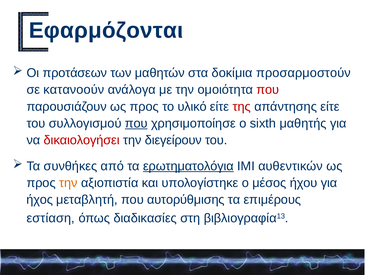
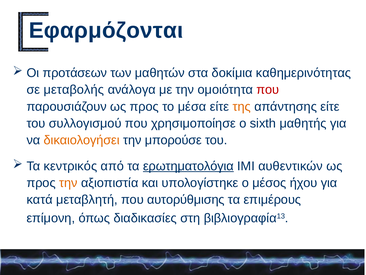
προσαρμοστούν: προσαρμοστούν -> καθημερινότητας (304, 73)
κατανοούν: κατανοούν -> μεταβολής (74, 90)
υλικό: υλικό -> μέσα (192, 106)
της colour: red -> orange (242, 106)
που underline: present -> none (136, 123)
δικαιολογήσει colour: red -> orange (82, 140)
διεγείρουν: διεγείρουν -> μπορούσε (173, 140)
συνθήκες: συνθήκες -> κεντρικός (70, 166)
ήχος: ήχος -> κατά (40, 199)
εστίαση: εστίαση -> επίμονη (51, 218)
